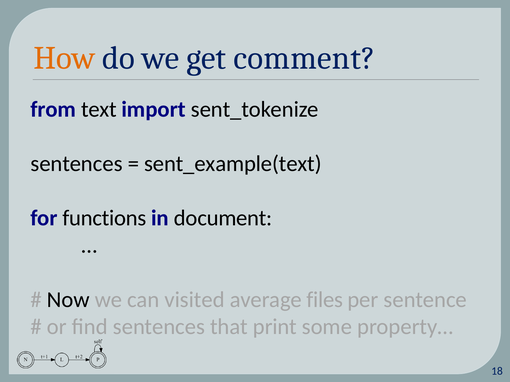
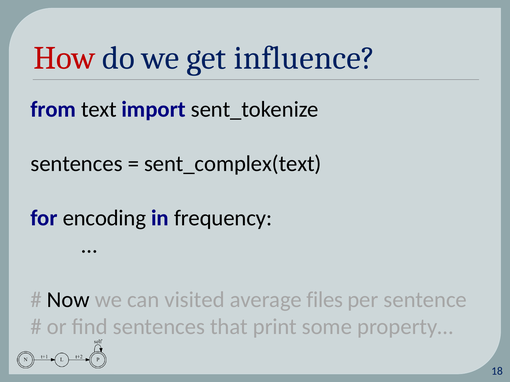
How colour: orange -> red (64, 58)
comment: comment -> influence (304, 58)
sent_example(text: sent_example(text -> sent_complex(text (233, 164)
functions: functions -> encoding (104, 218)
document: document -> frequency (223, 218)
